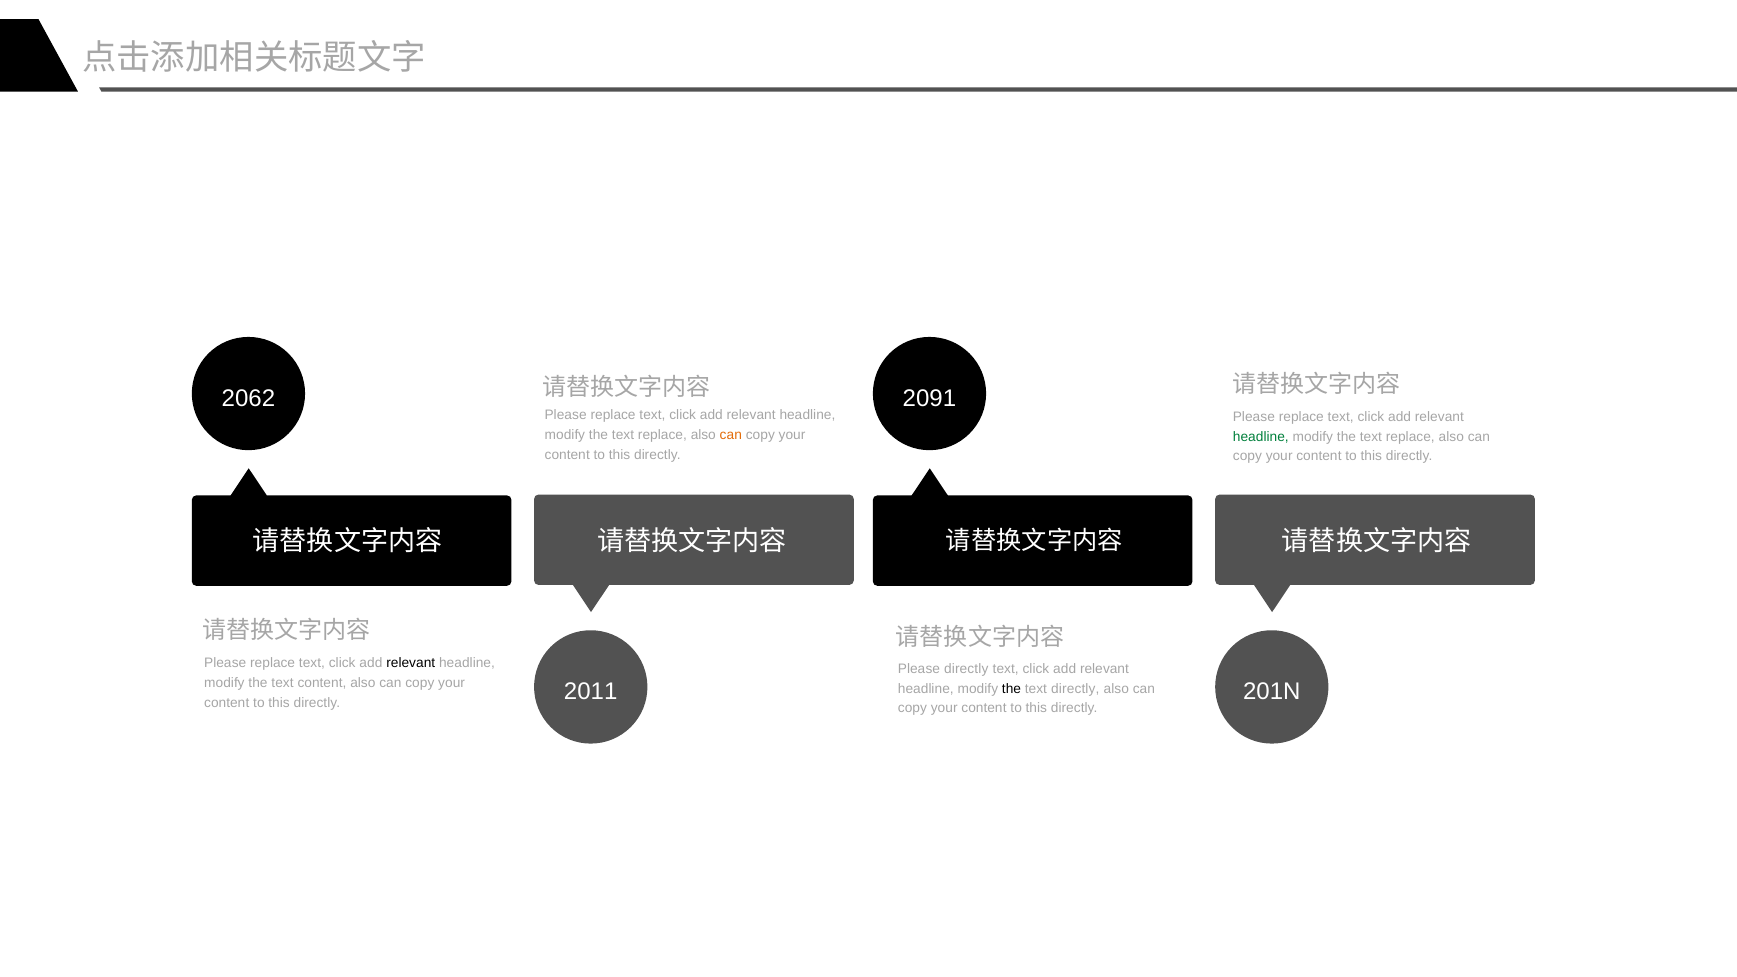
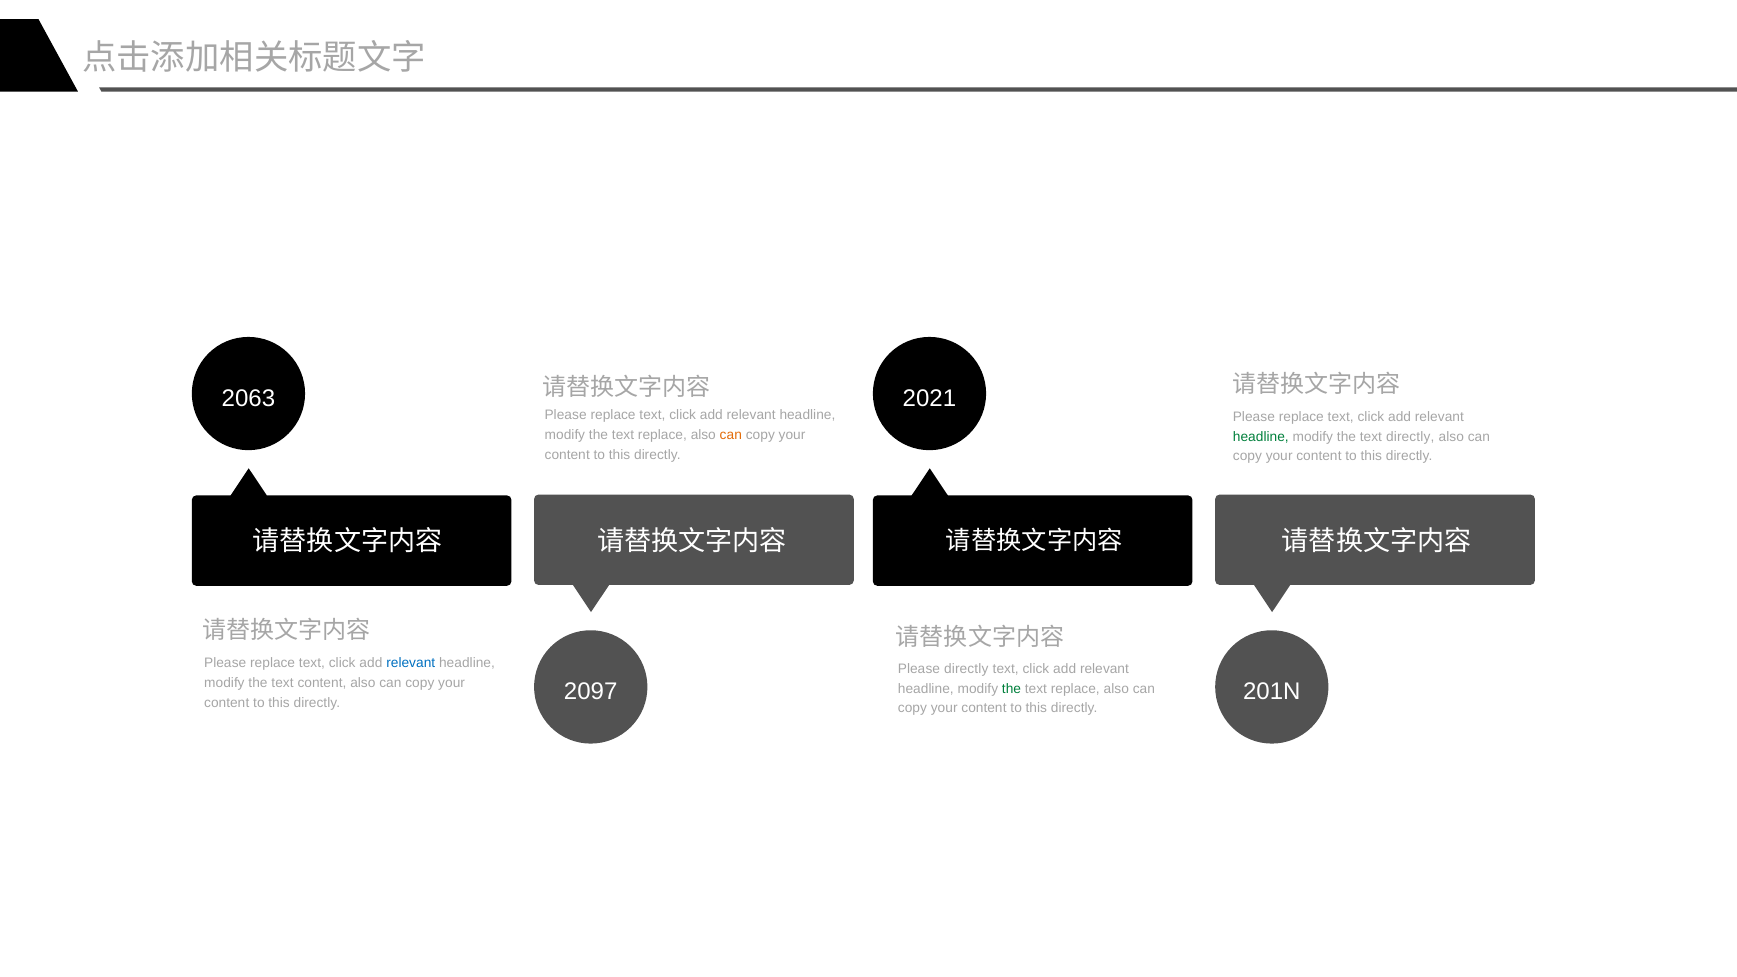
2062: 2062 -> 2063 (248, 398)
2091: 2091 -> 2021 (929, 398)
replace: replace -> directly (1410, 437)
relevant colour: black -> blue (411, 663)
2011: 2011 -> 2097 (591, 692)
the colour: black -> green (1011, 689)
directly: directly -> replace (1075, 689)
